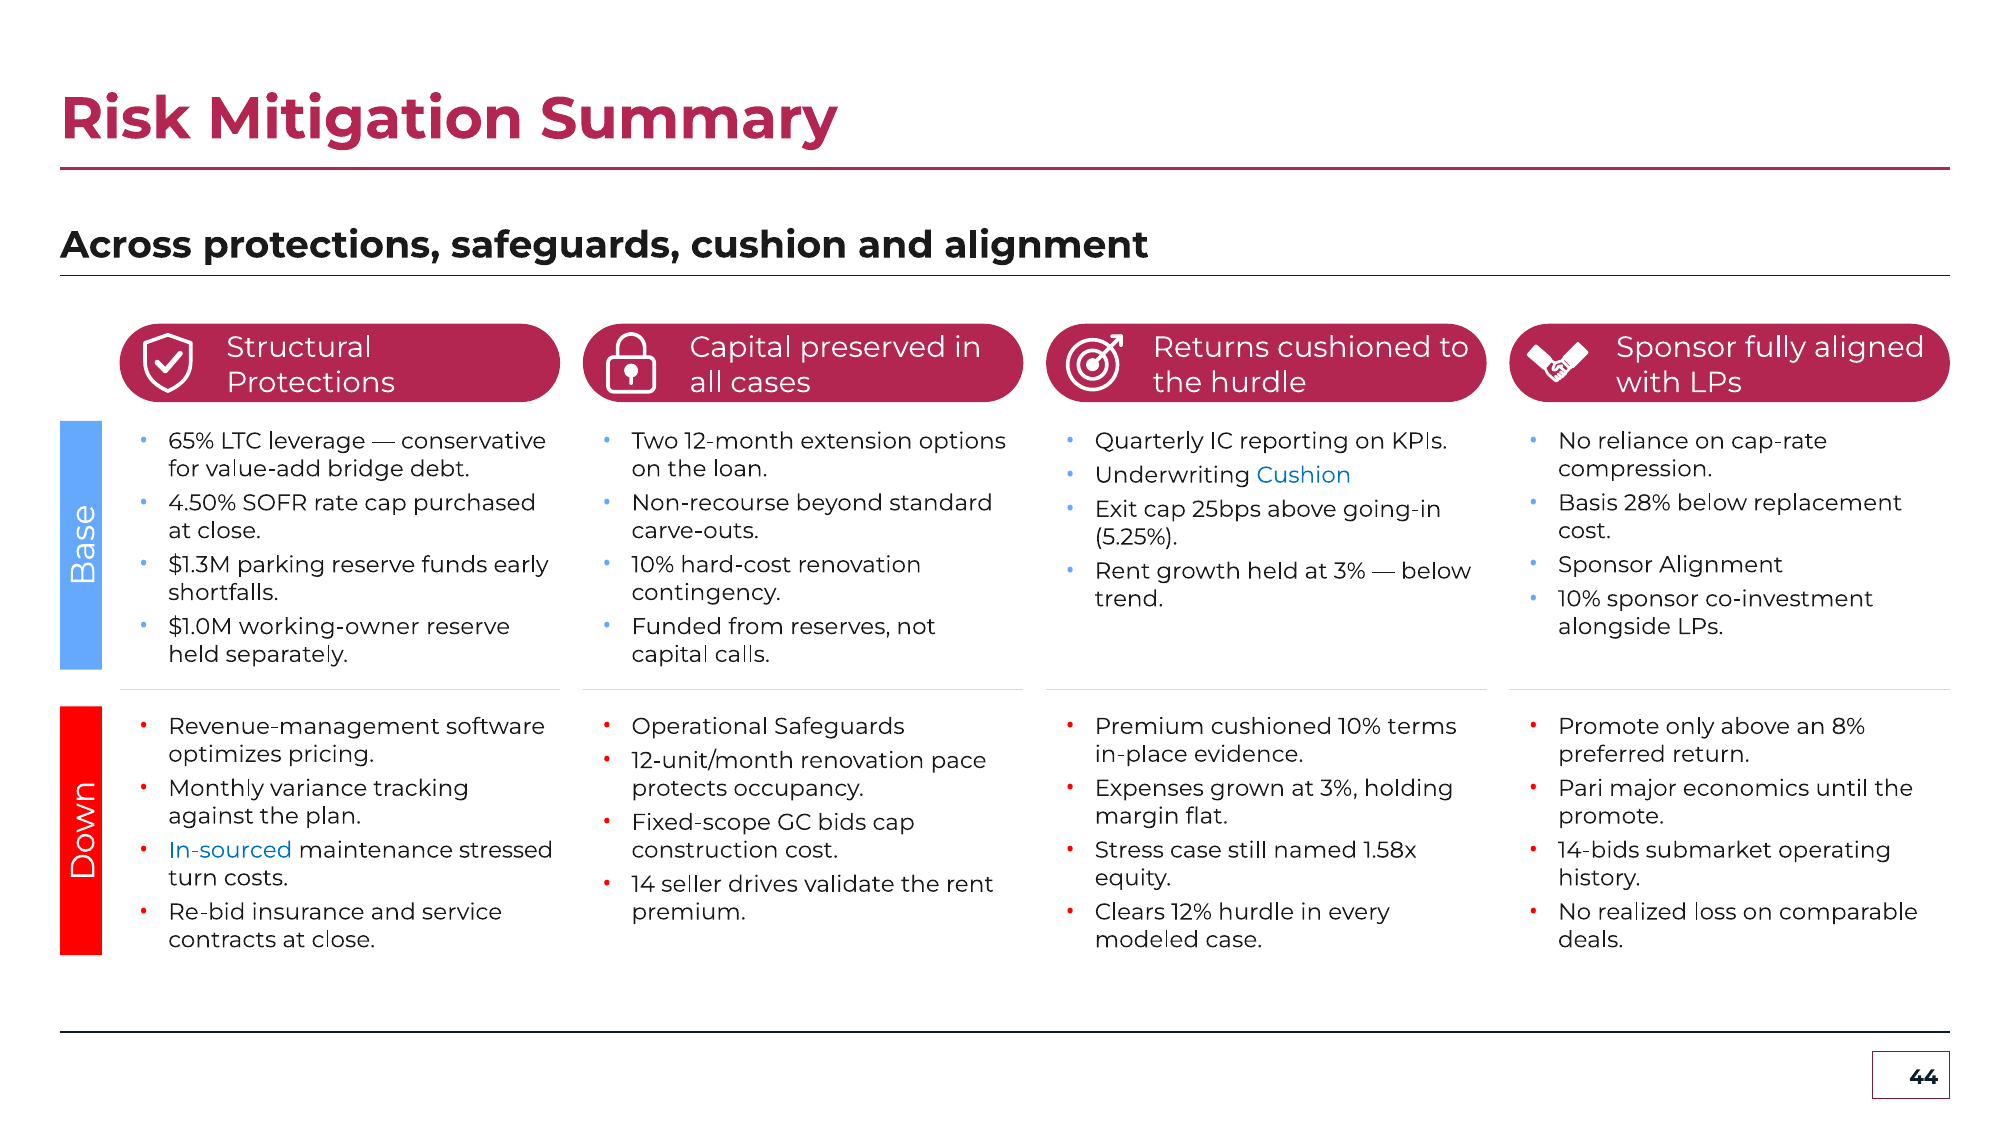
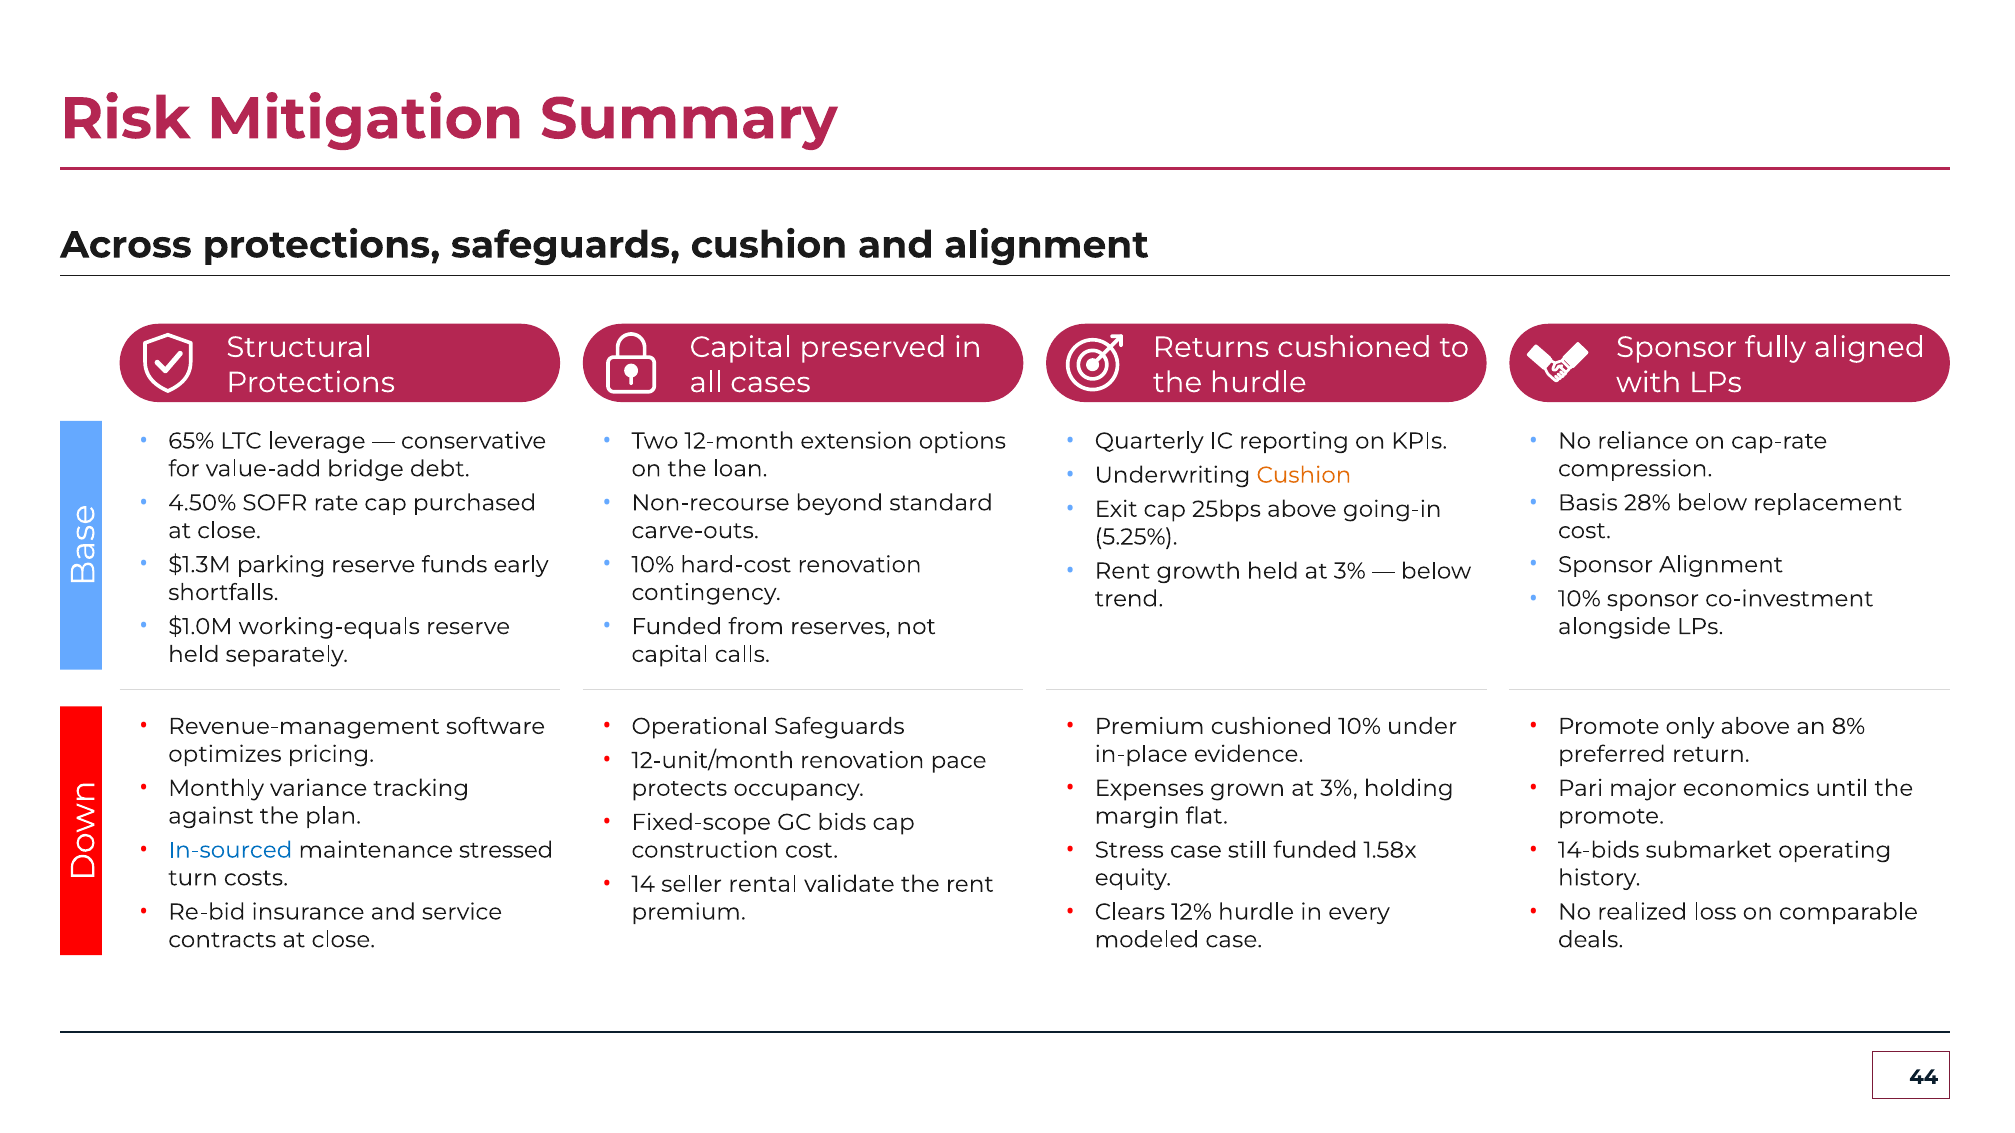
Cushion colour: blue -> orange (1304, 475)
working-owner: working-owner -> working-equals (329, 627)
terms: terms -> under (1422, 727)
still named: named -> funded (1315, 850)
drives: drives -> rental (763, 884)
